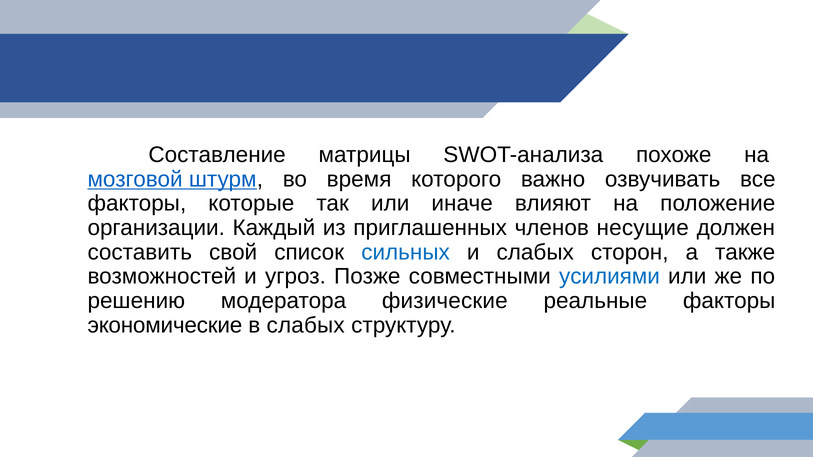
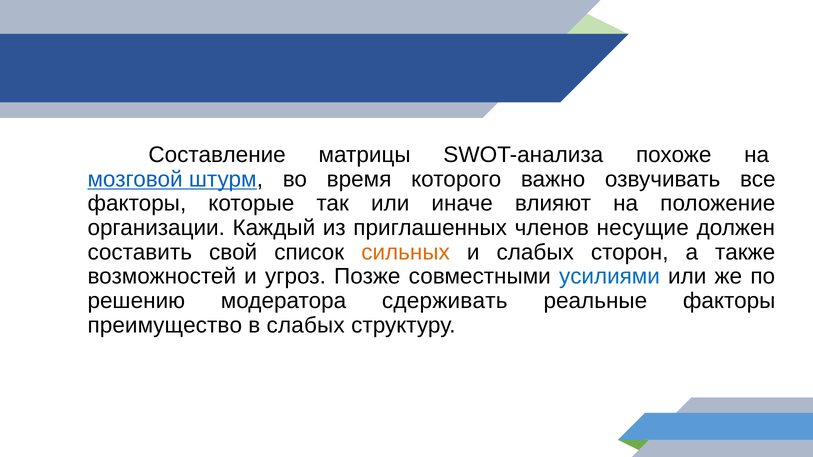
сильных colour: blue -> orange (406, 252)
физические: физические -> сдерживать (445, 301)
экономические: экономические -> преимущество (165, 325)
